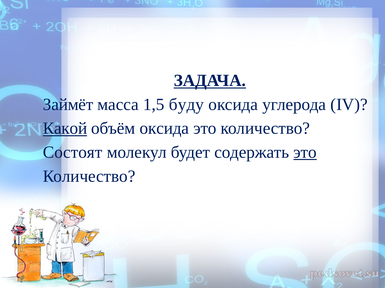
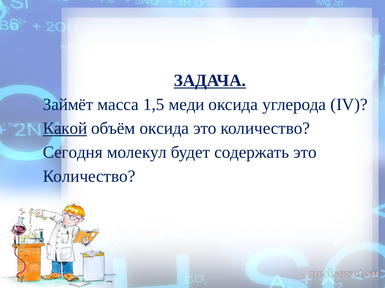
буду: буду -> меди (187, 105)
Состоят: Состоят -> Сегодня (73, 153)
это underline: present -> none (305, 153)
